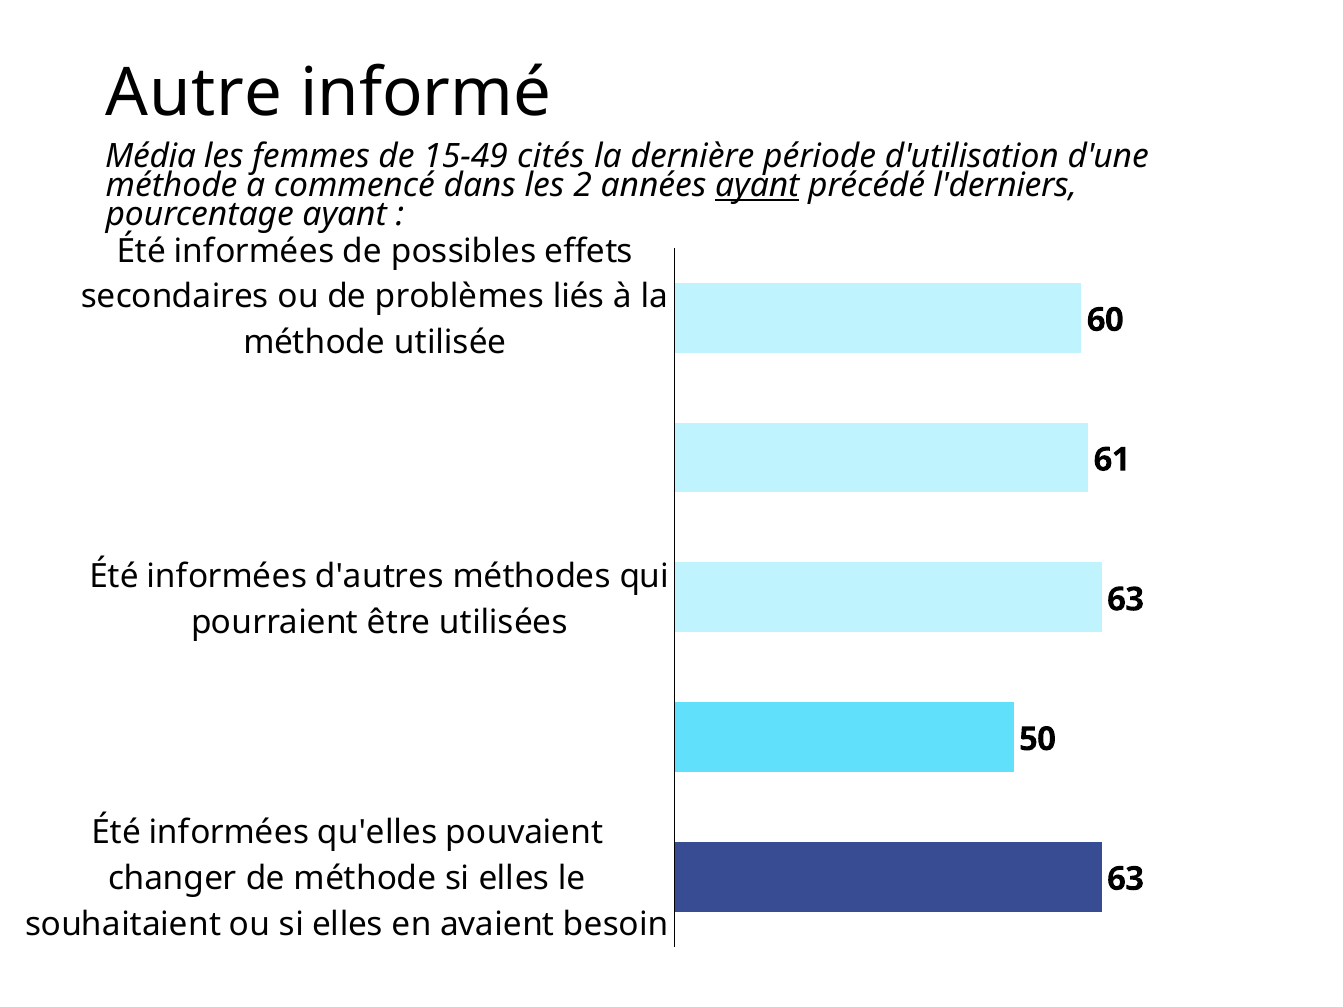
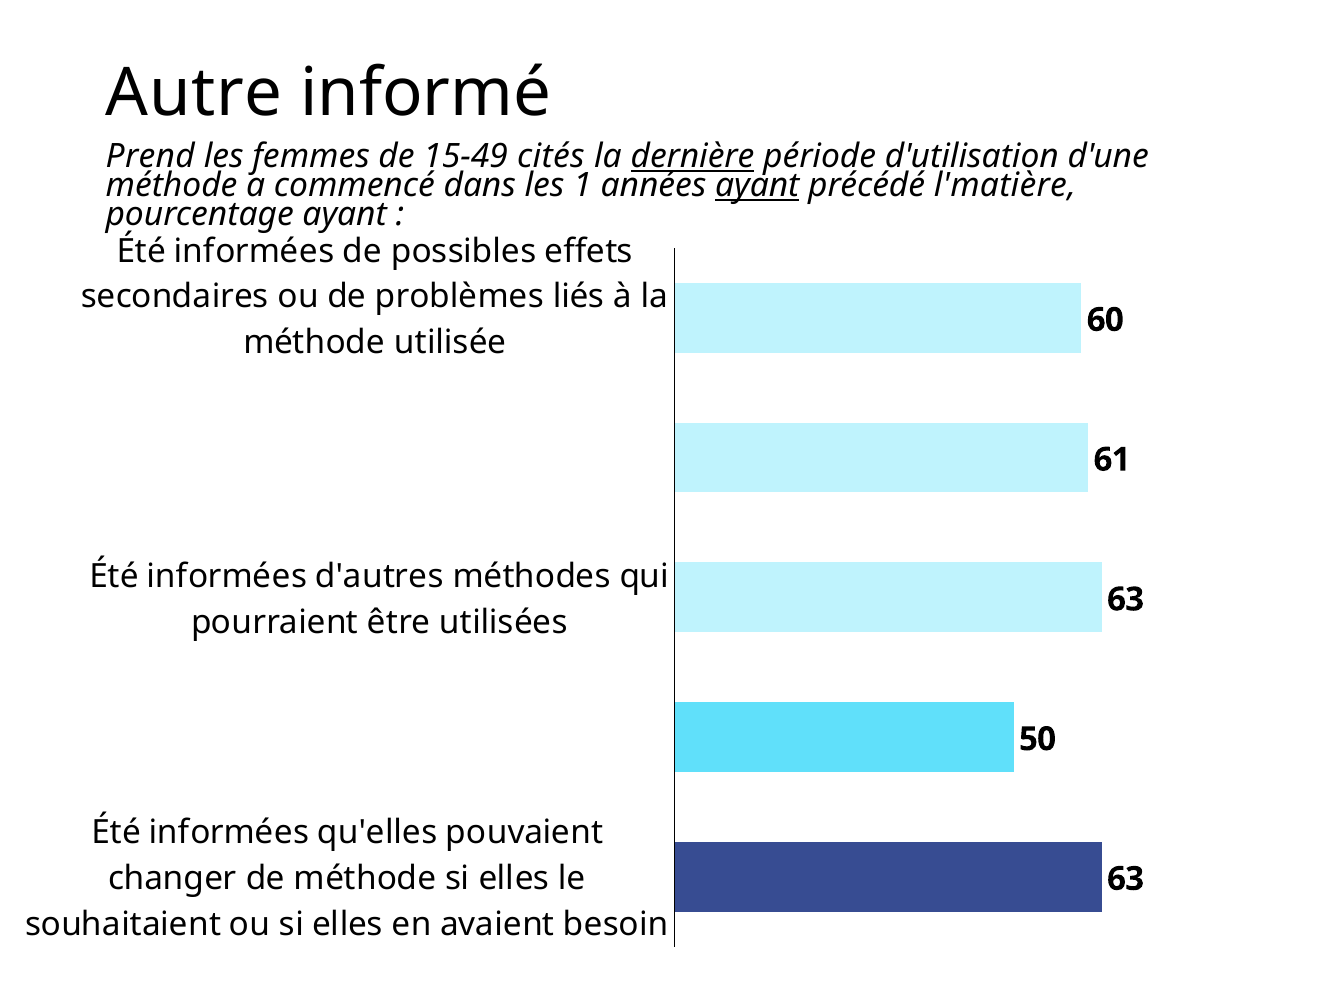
Média: Média -> Prend (150, 156)
dernière underline: none -> present (693, 156)
2: 2 -> 1 (583, 185)
l'derniers: l'derniers -> l'matière (1005, 185)
